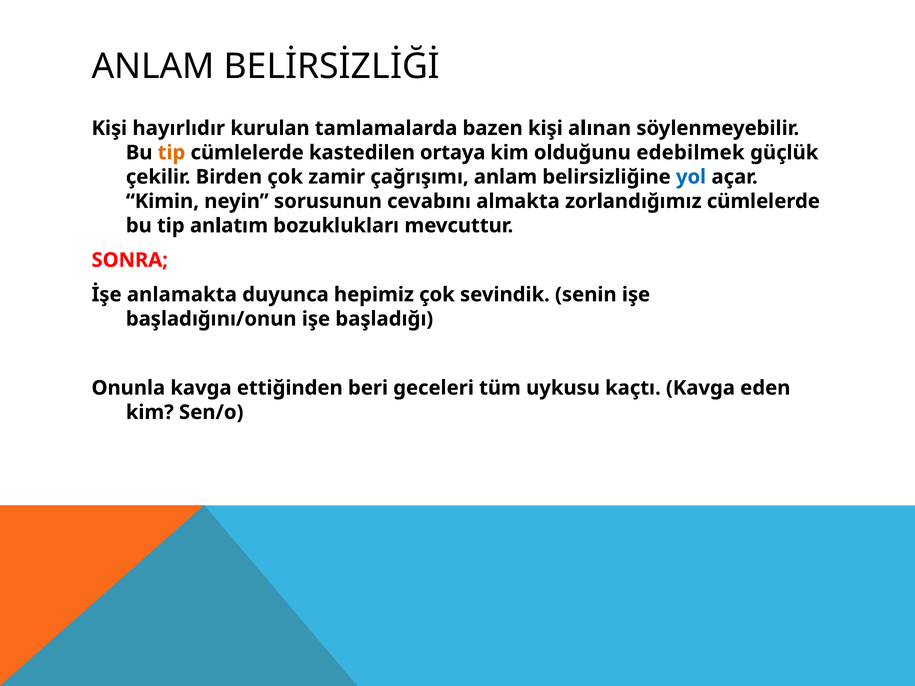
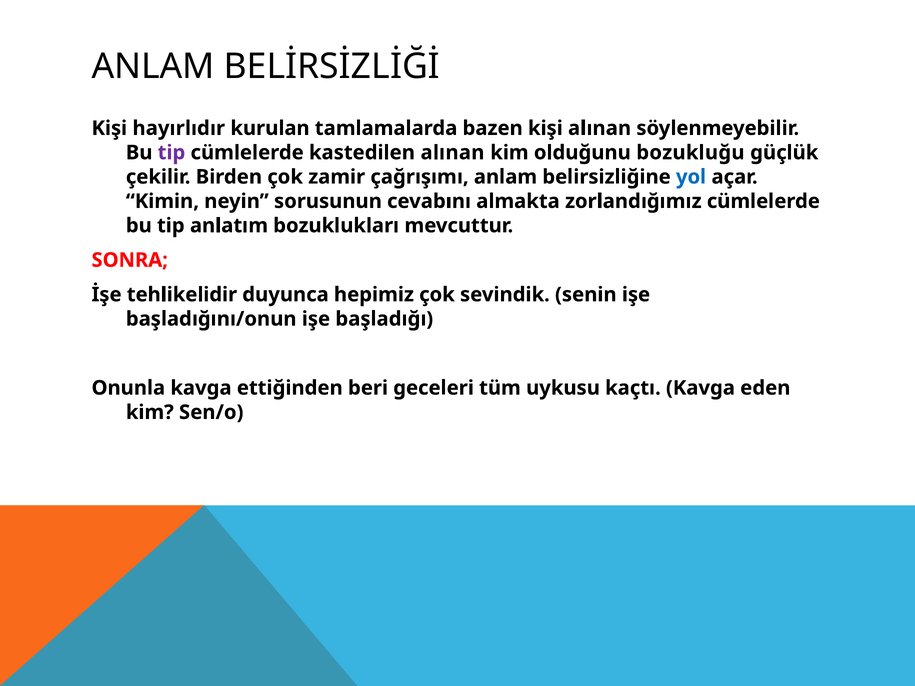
tip colour: orange -> purple (171, 153)
kastedilen ortaya: ortaya -> alınan (452, 153)
edebilmek: edebilmek -> bozukluğu (690, 153)
anlamakta: anlamakta -> tehlikelidir (182, 295)
